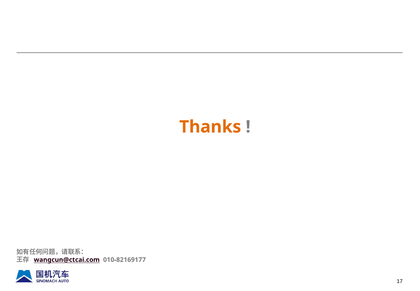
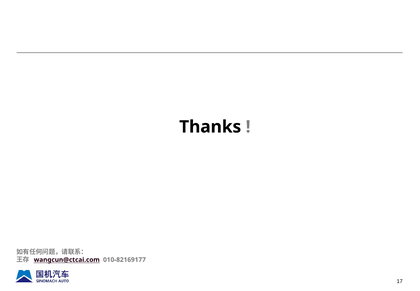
Thanks colour: orange -> black (210, 127)
